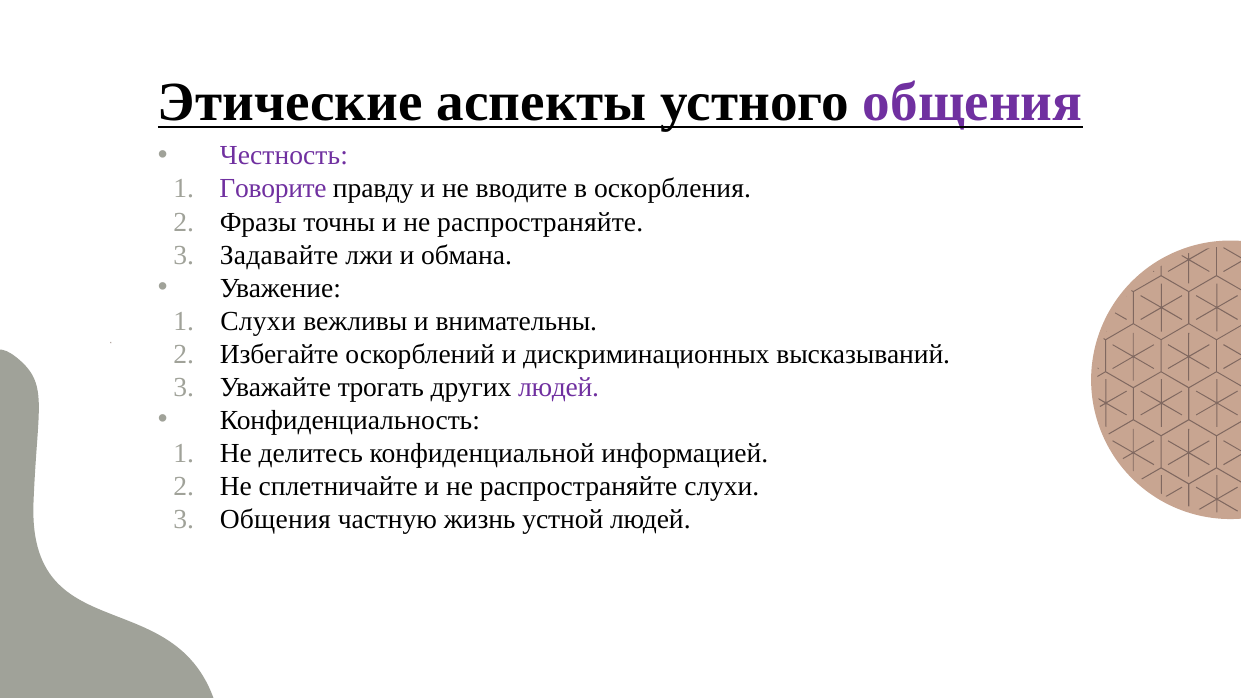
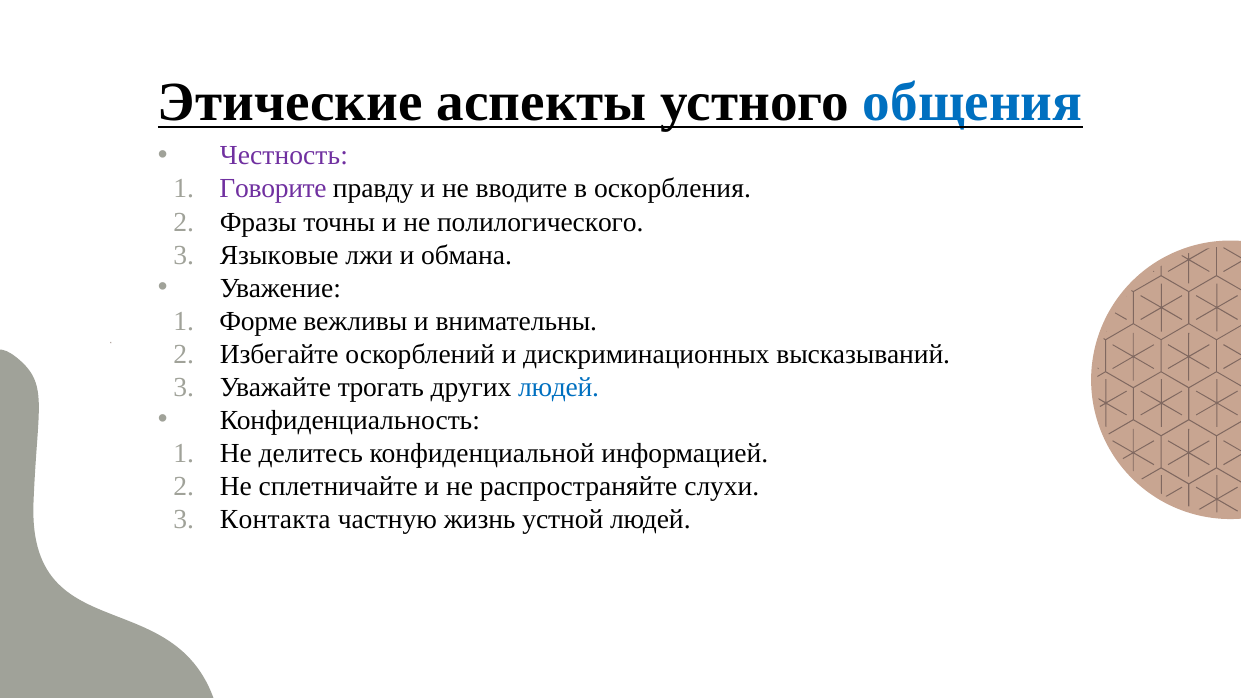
общения colour: purple -> blue (973, 103)
точны и не распространяйте: распространяйте -> полилогического (540, 222)
Задавайте: Задавайте -> Языковые (279, 255)
Слухи: Слухи -> Форме (258, 321)
людей colour: purple -> blue (559, 387)
Общения: Общения -> Контакта (275, 520)
